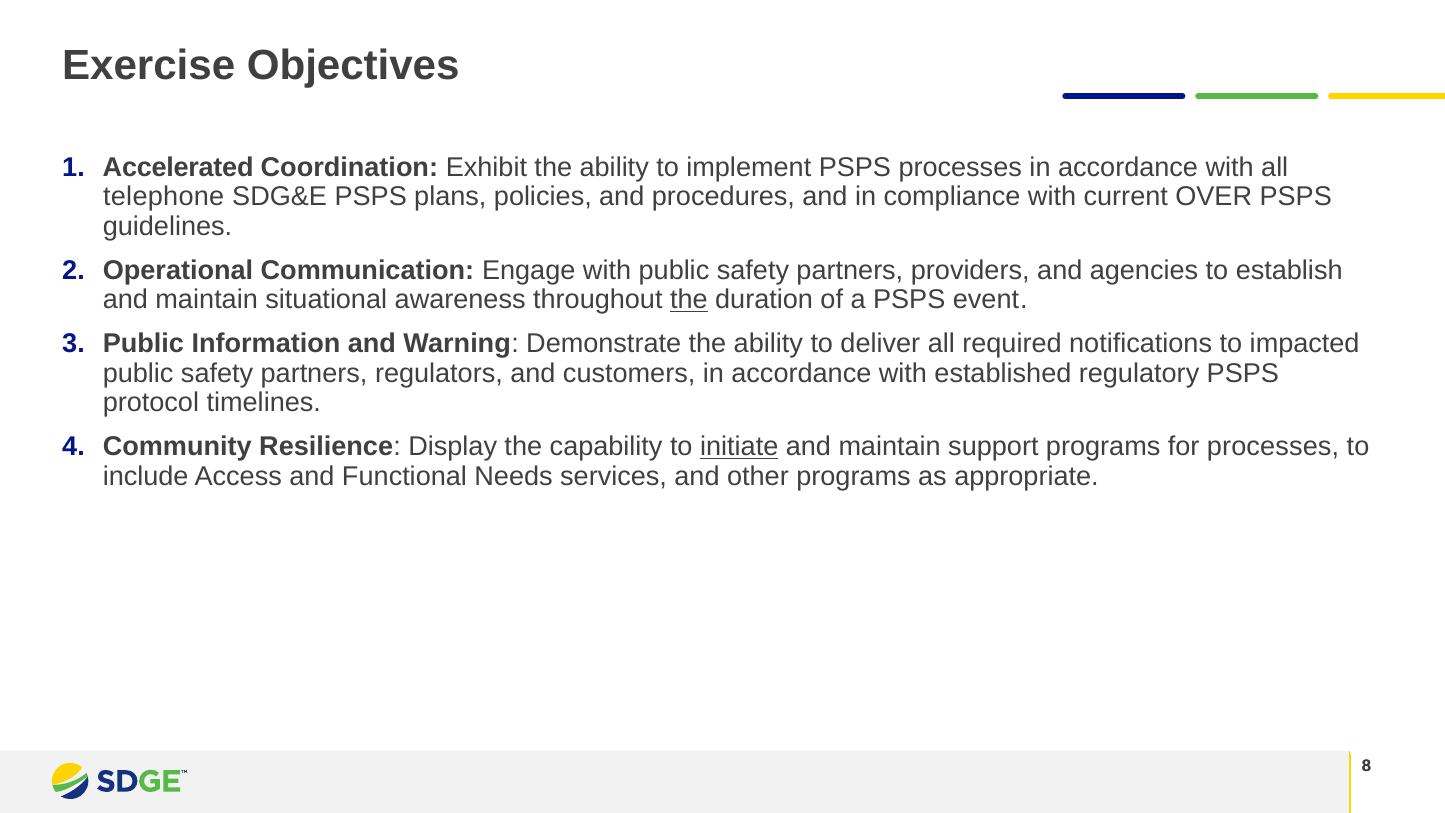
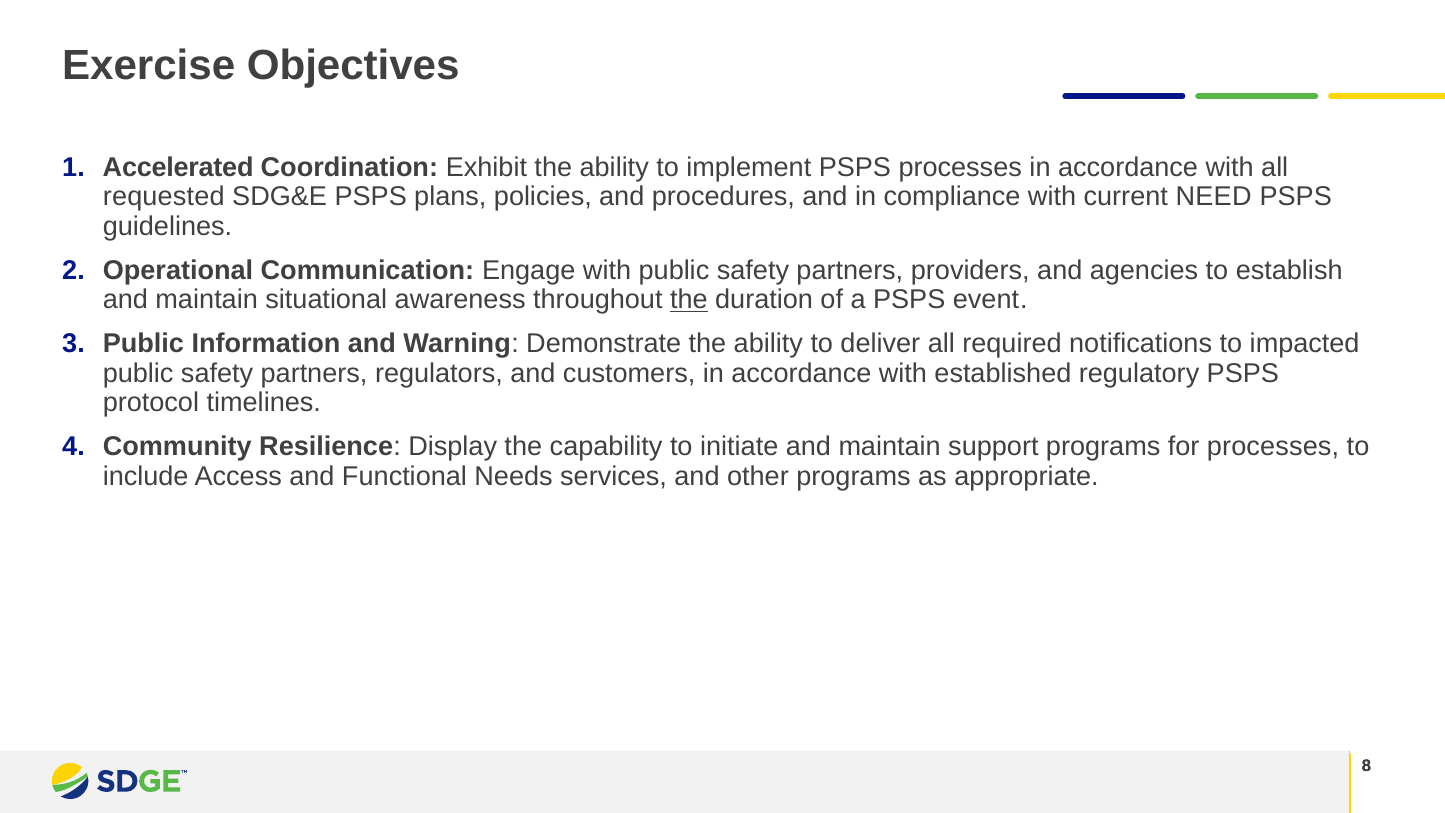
telephone: telephone -> requested (164, 197)
OVER: OVER -> NEED (1214, 197)
initiate underline: present -> none (739, 447)
